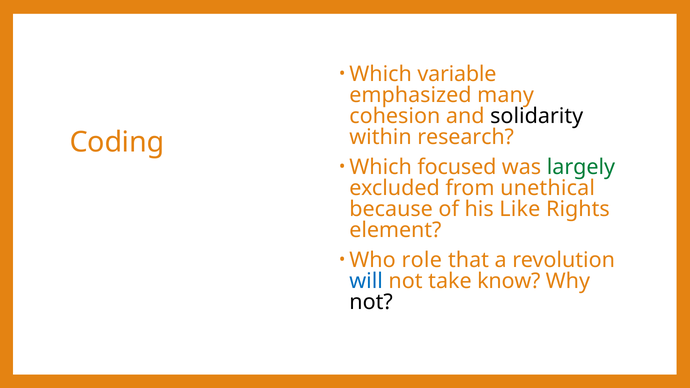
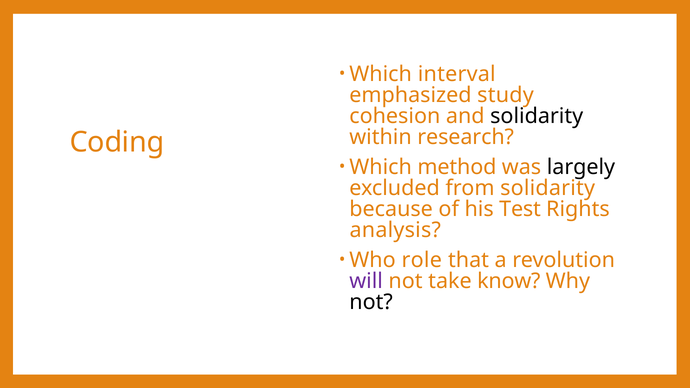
variable: variable -> interval (457, 74)
many: many -> study (506, 95)
focused: focused -> method (457, 167)
largely colour: green -> black (581, 167)
from unethical: unethical -> solidarity (548, 188)
Like: Like -> Test (520, 209)
element: element -> analysis (395, 230)
will colour: blue -> purple (366, 281)
